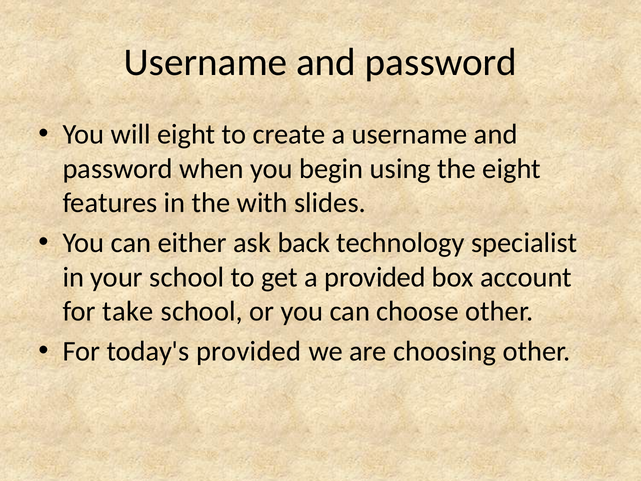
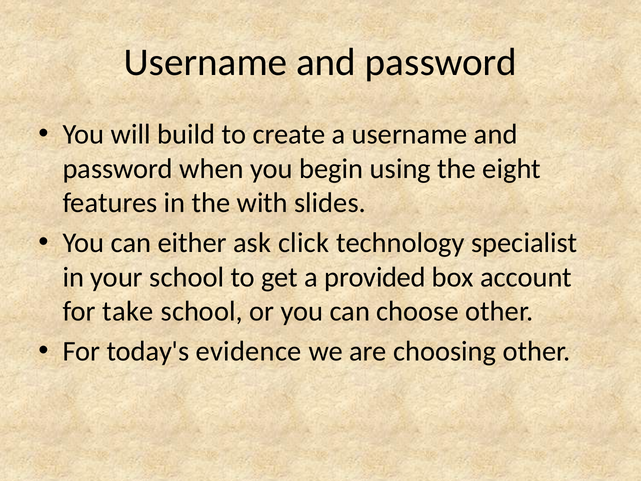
will eight: eight -> build (186, 134)
back: back -> click (304, 243)
today's provided: provided -> evidence (249, 351)
